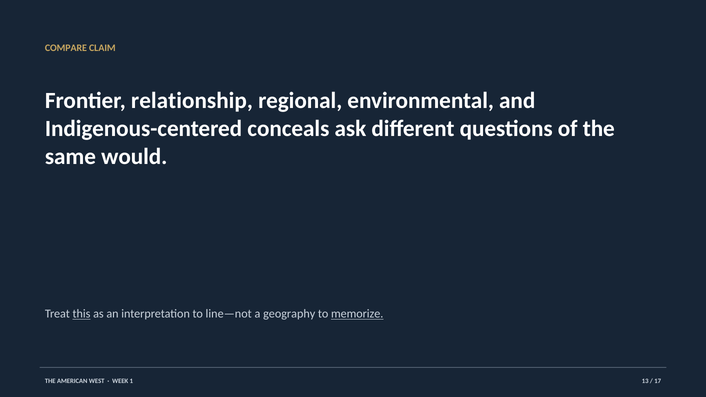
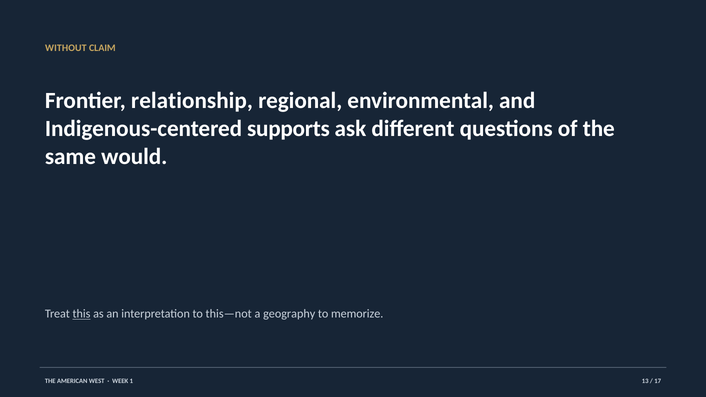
COMPARE: COMPARE -> WITHOUT (66, 48)
conceals: conceals -> supports (288, 129)
line—not: line—not -> this—not (229, 314)
memorize underline: present -> none (357, 314)
